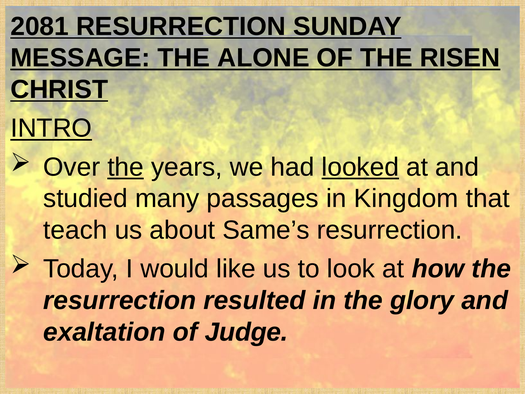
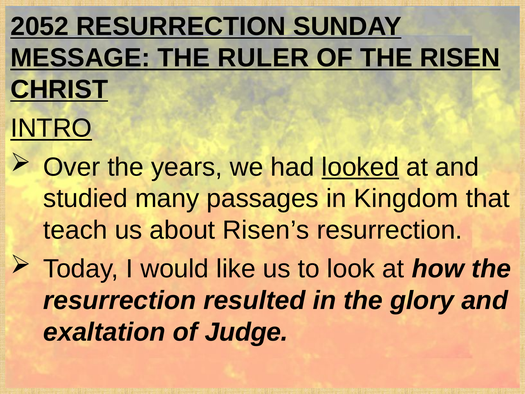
2081: 2081 -> 2052 (40, 26)
ALONE: ALONE -> RULER (263, 58)
the underline: present -> none (126, 167)
Same’s: Same’s -> Risen’s (266, 230)
